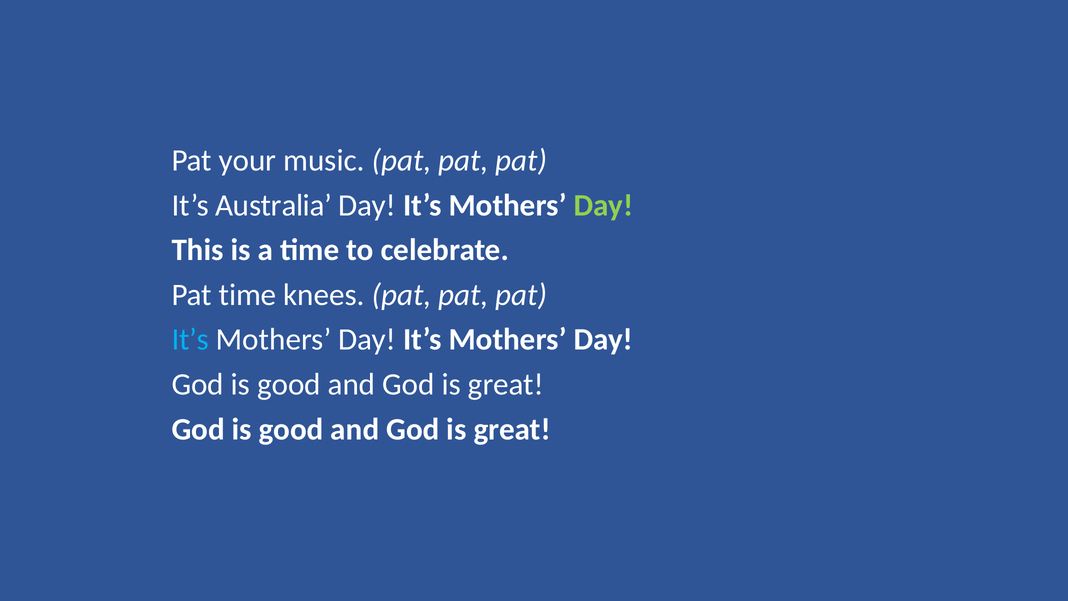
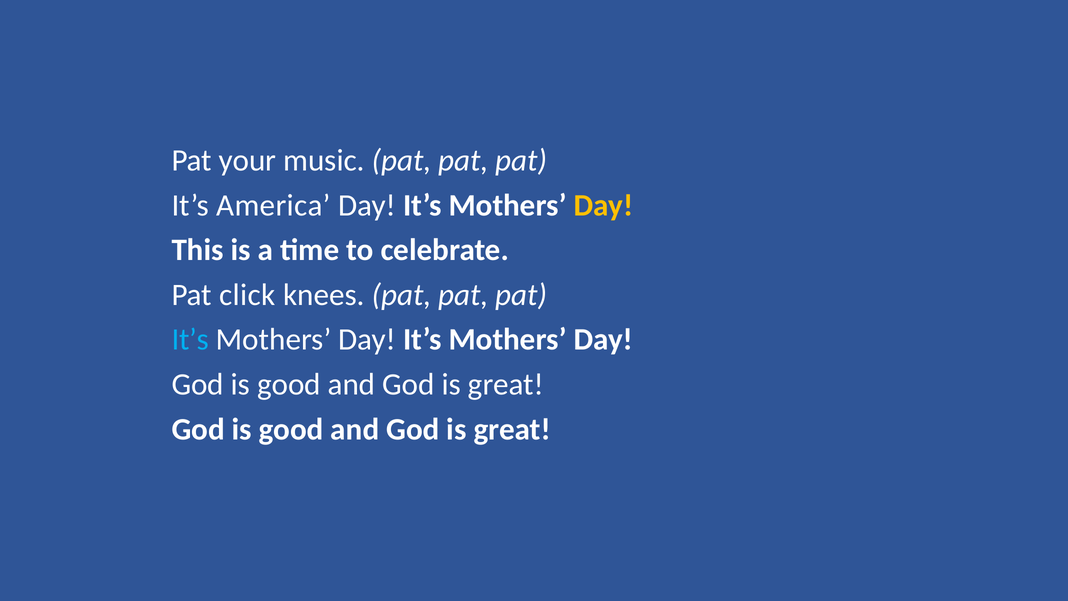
Australia: Australia -> America (273, 205)
Day colour: light green -> yellow (603, 205)
Pat time: time -> click (247, 295)
